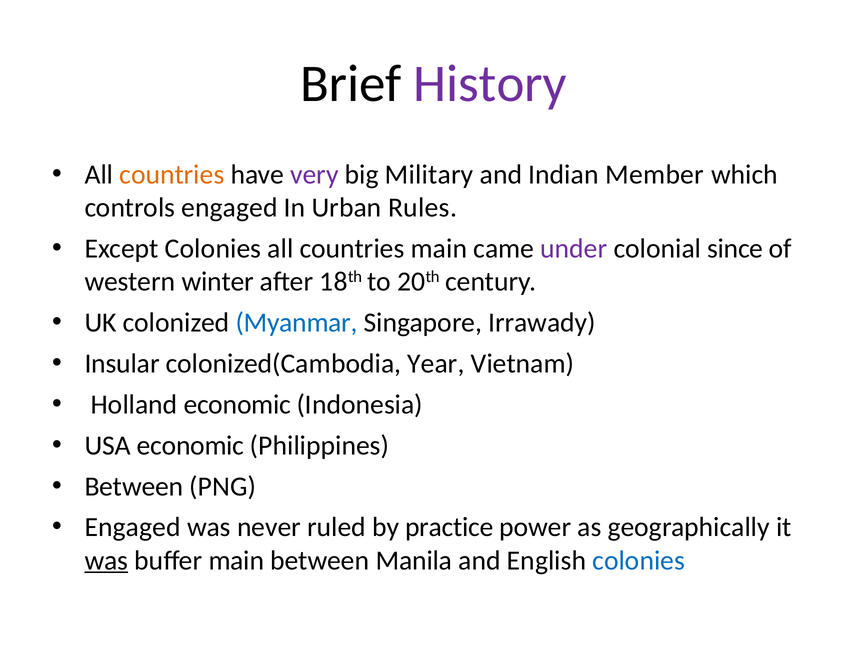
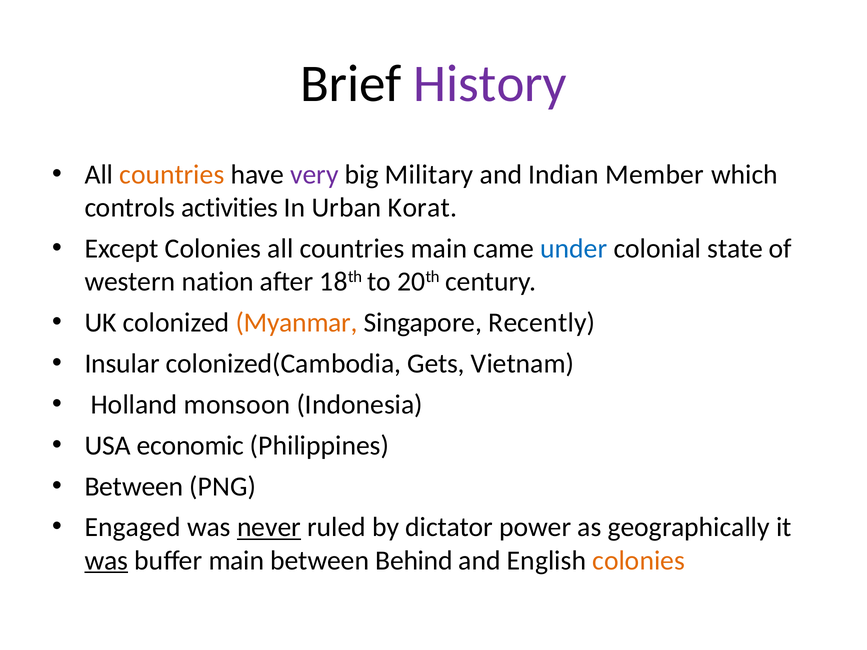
controls engaged: engaged -> activities (230, 208)
Rules: Rules -> Korat (423, 208)
under colour: purple -> blue (574, 249)
since: since -> state (735, 249)
winter: winter -> nation (218, 282)
Myanmar colour: blue -> orange (297, 323)
Irrawady: Irrawady -> Recently (542, 323)
Year: Year -> Gets (436, 364)
Holland economic: economic -> monsoon (237, 405)
never underline: none -> present (269, 528)
practice: practice -> dictator (449, 528)
Manila: Manila -> Behind (414, 561)
colonies colour: blue -> orange (639, 561)
